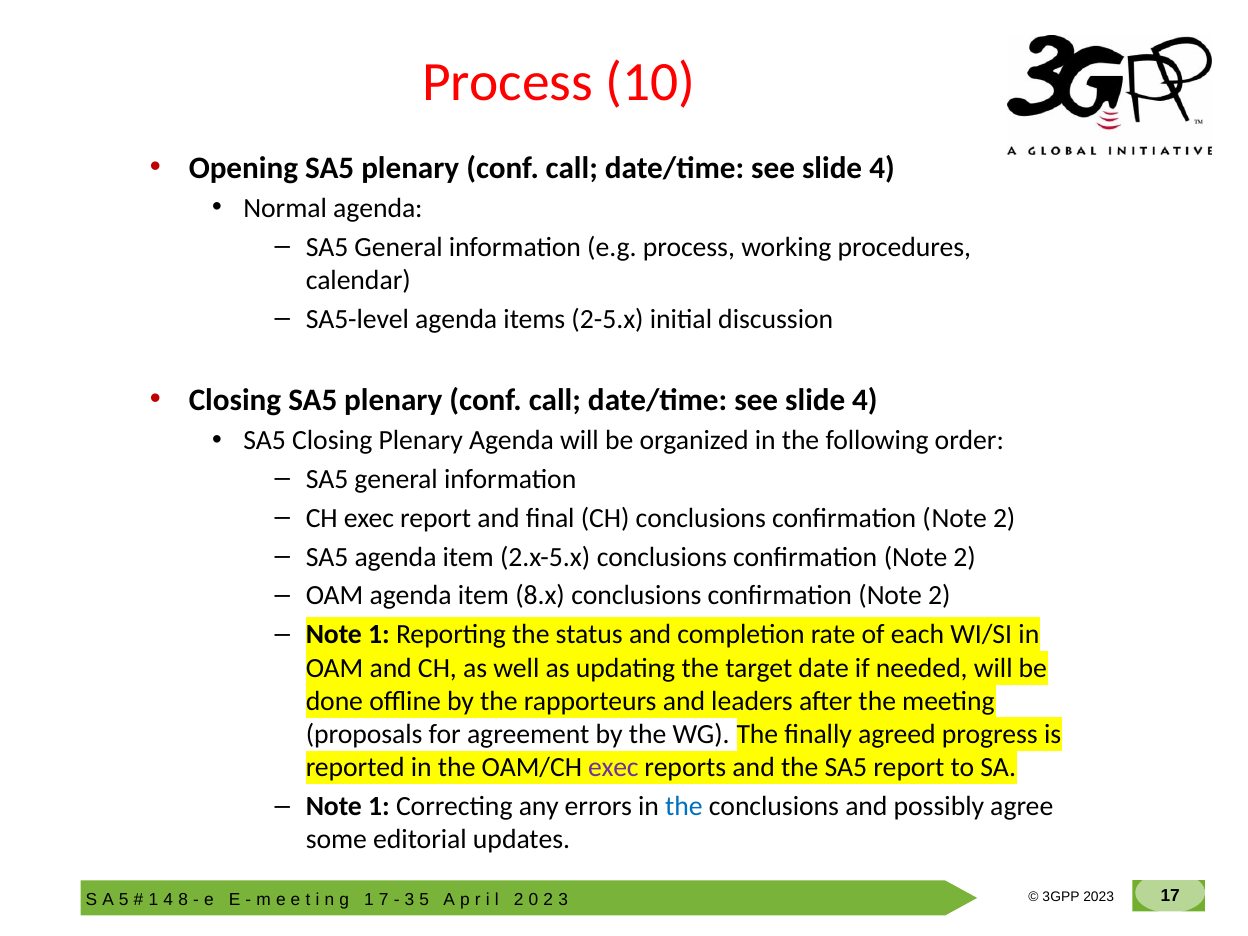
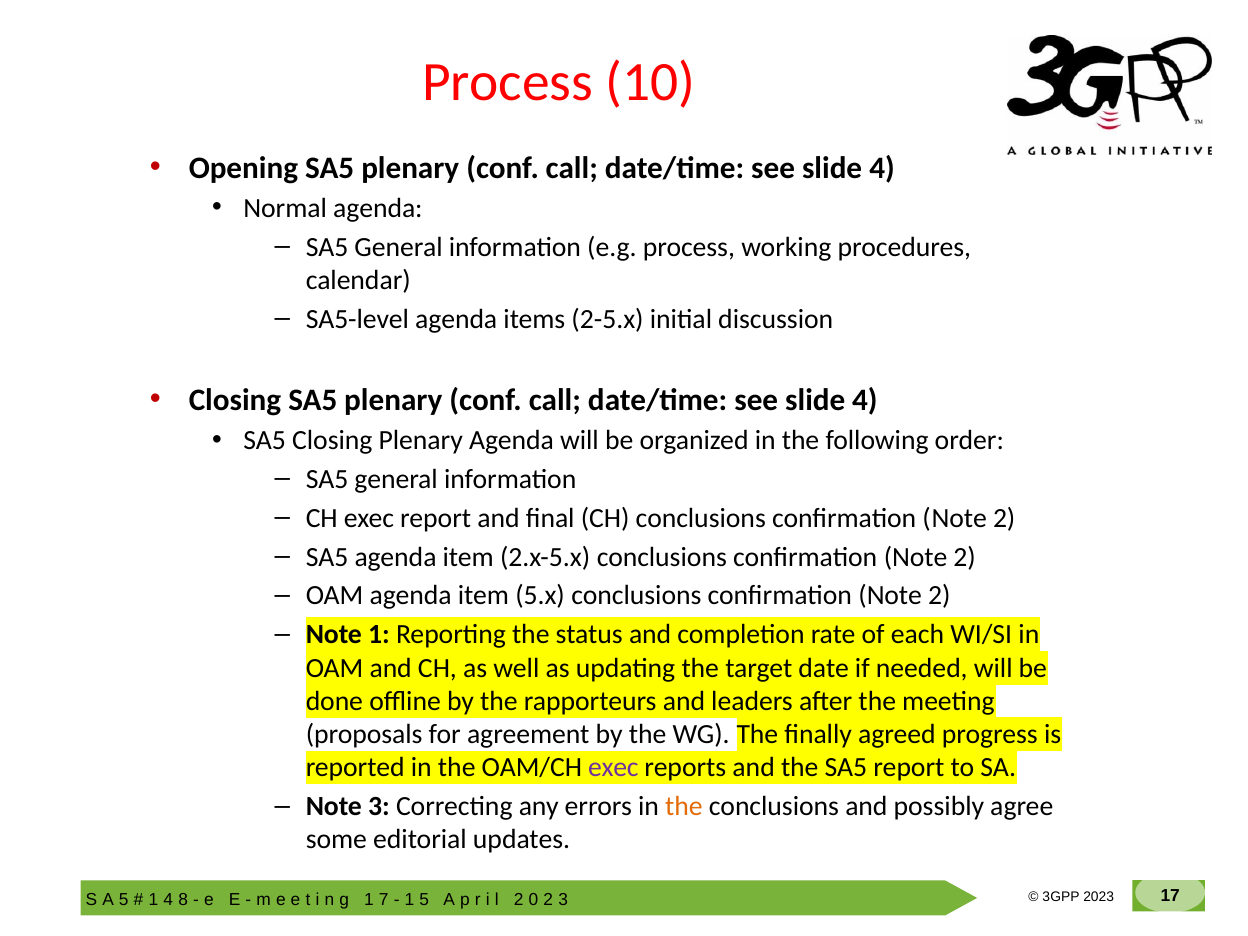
8.x: 8.x -> 5.x (540, 596)
1: 1 -> 3 (379, 807)
the colour: blue -> orange (684, 807)
3: 3 -> 1 (410, 900)
